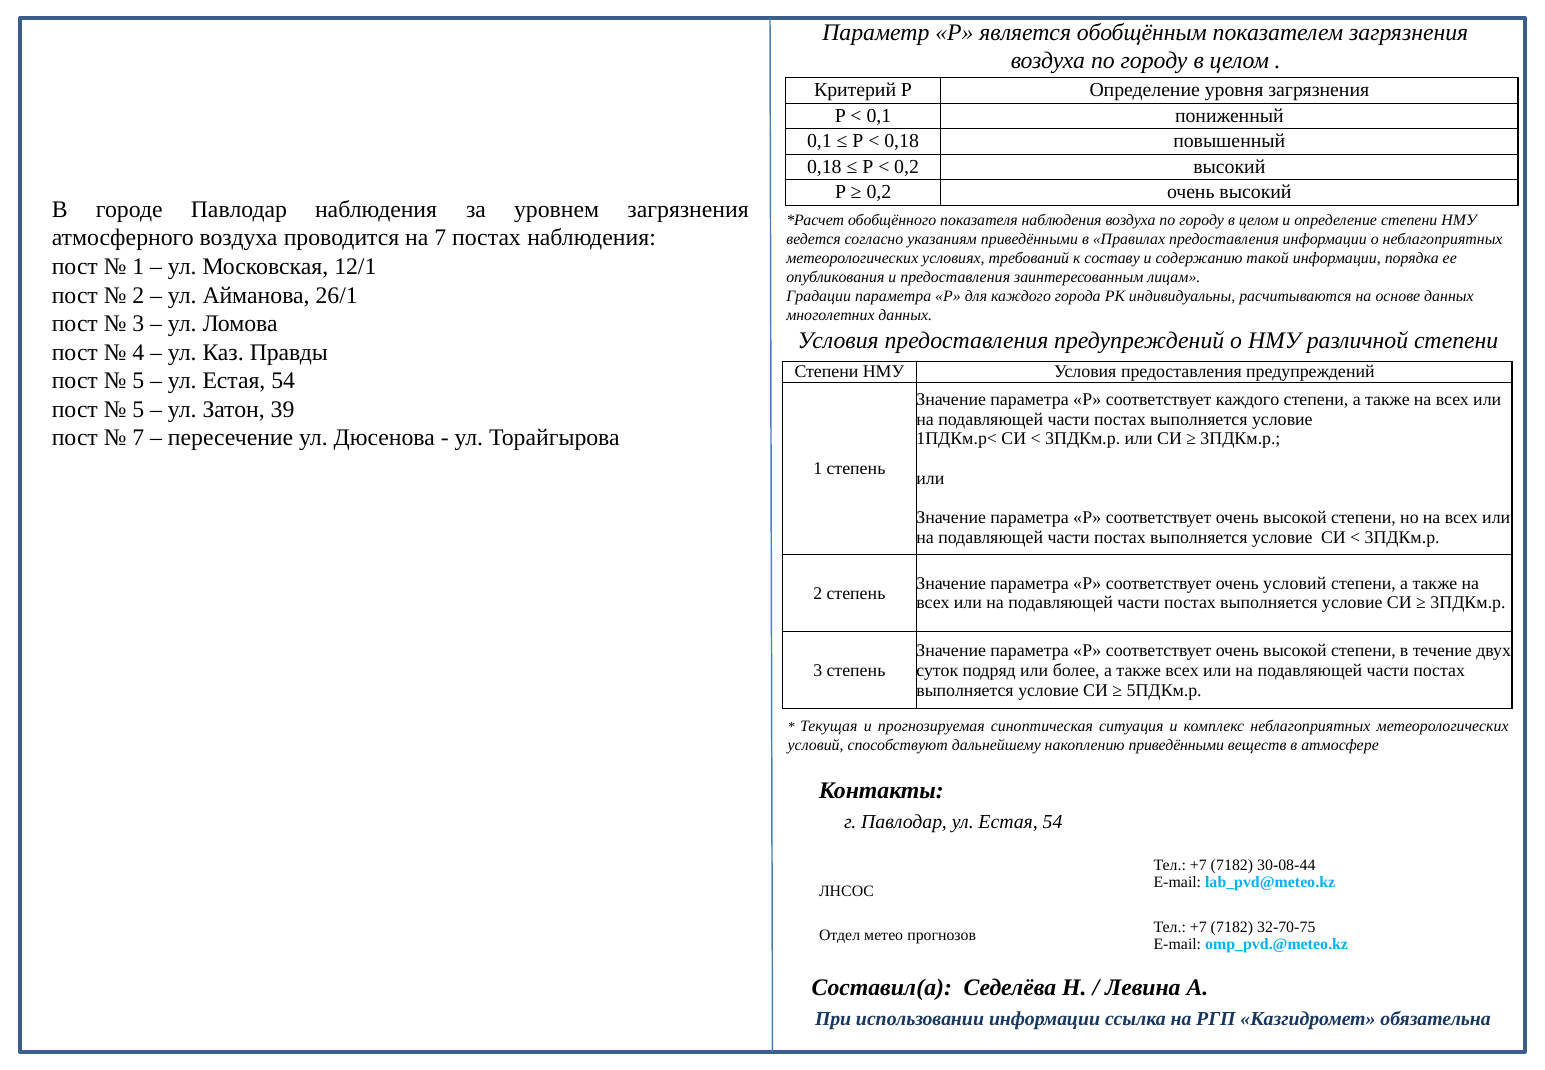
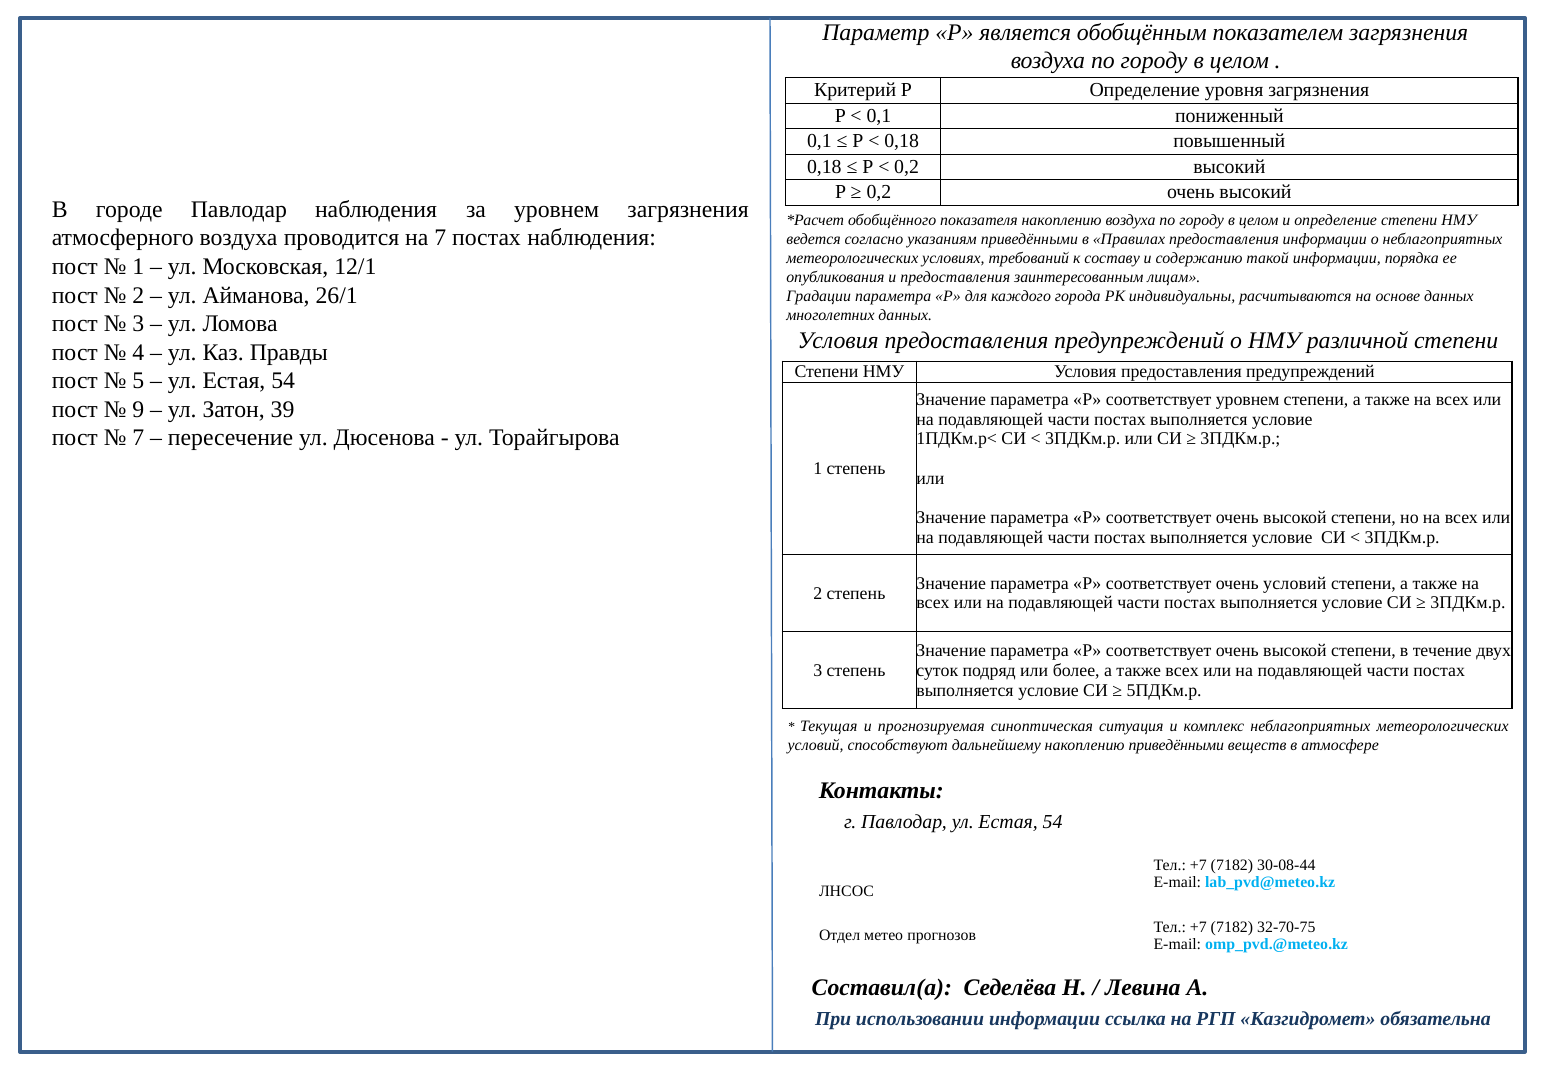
показателя наблюдения: наблюдения -> накоплению (1062, 221)
соответствует каждого: каждого -> уровнем (1248, 399)
5: 5 -> 9 (138, 409)
